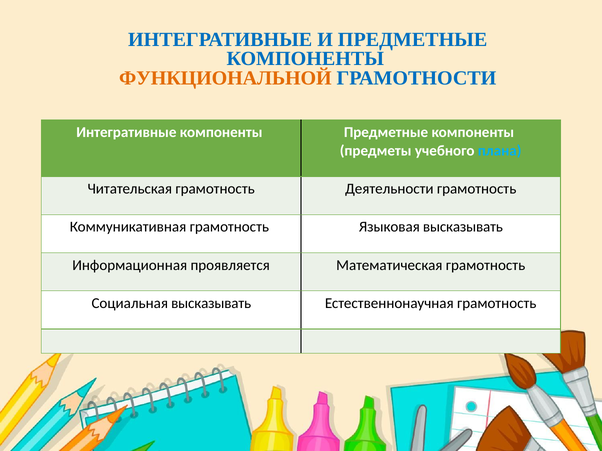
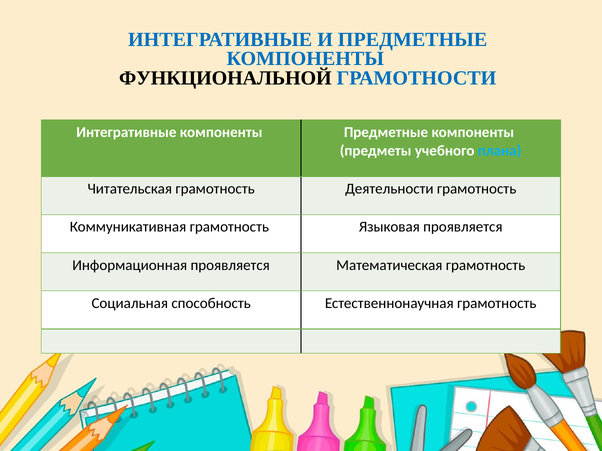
ФУНКЦИОНАЛЬНОЙ colour: orange -> black (225, 78)
Языковая высказывать: высказывать -> проявляется (463, 227)
Социальная высказывать: высказывать -> способность (211, 304)
